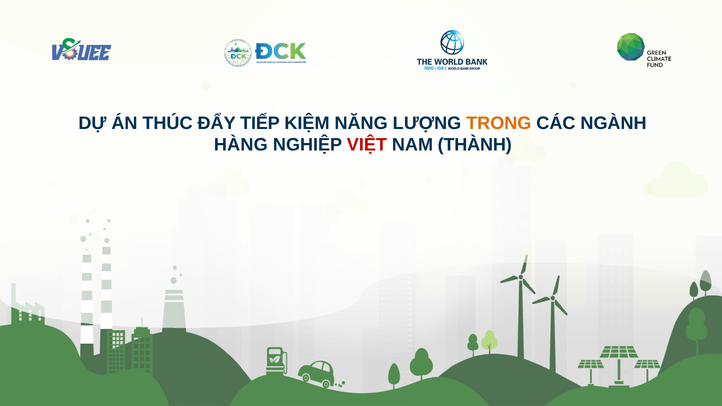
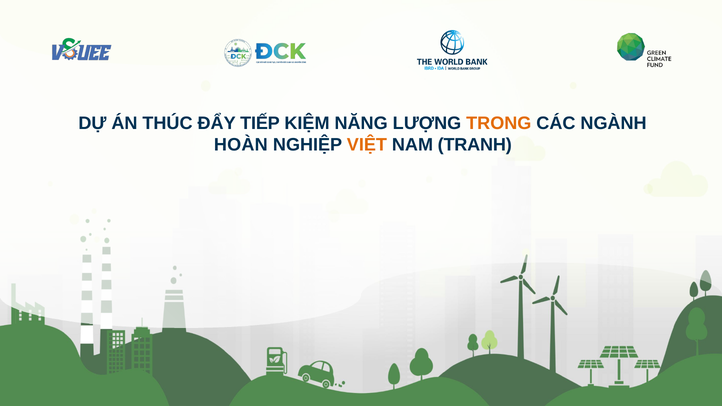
HÀNG: HÀNG -> HOÀN (241, 145)
VIỆT colour: red -> orange (367, 145)
THÀNH: THÀNH -> TRANH (475, 145)
